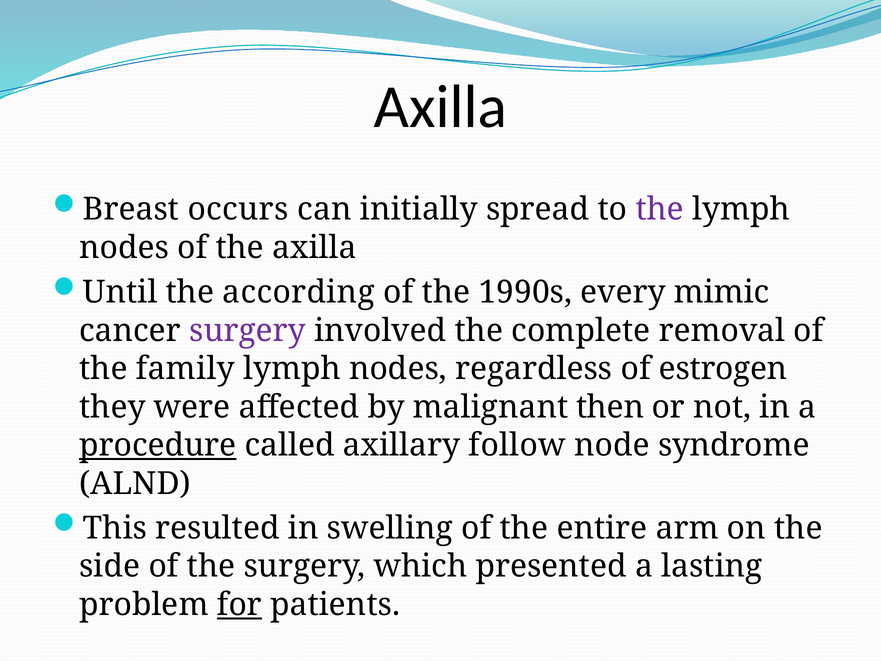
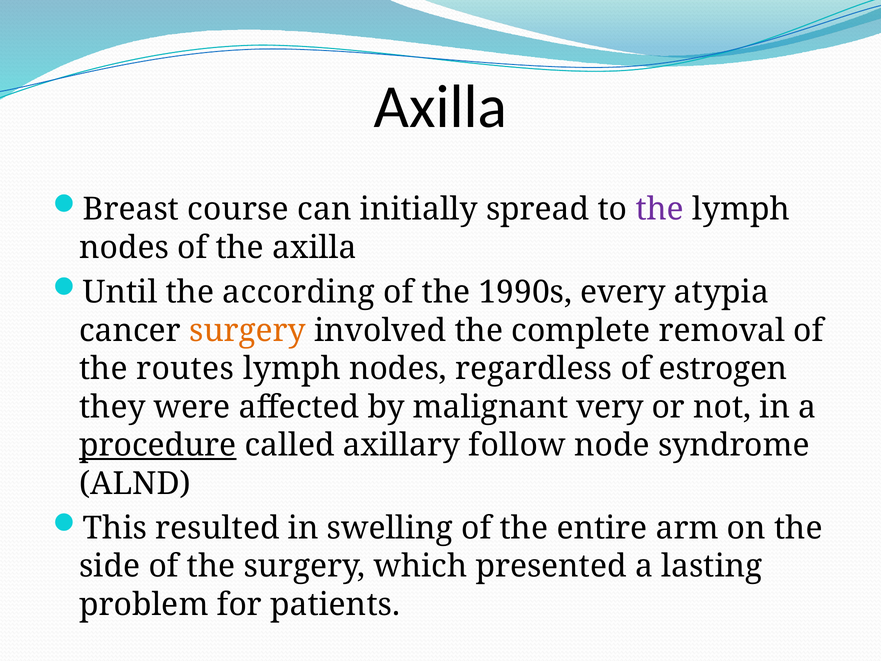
occurs: occurs -> course (238, 209)
mimic: mimic -> atypia (721, 292)
surgery colour: purple -> orange (248, 330)
family: family -> routes (185, 369)
then: then -> very (610, 407)
for underline: present -> none (239, 605)
